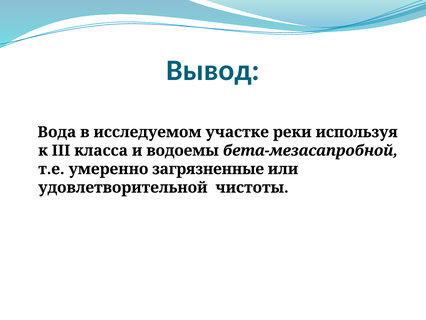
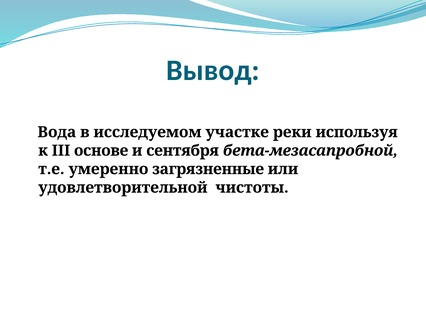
класса: класса -> основе (101, 150)
водоемы: водоемы -> сентября (183, 150)
